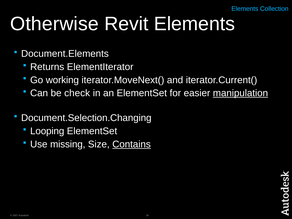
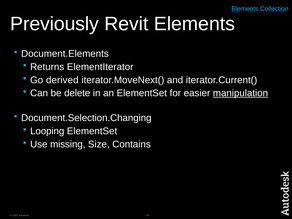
Otherwise: Otherwise -> Previously (55, 24)
working: working -> derived (62, 80)
check: check -> delete (77, 93)
Contains underline: present -> none (132, 144)
